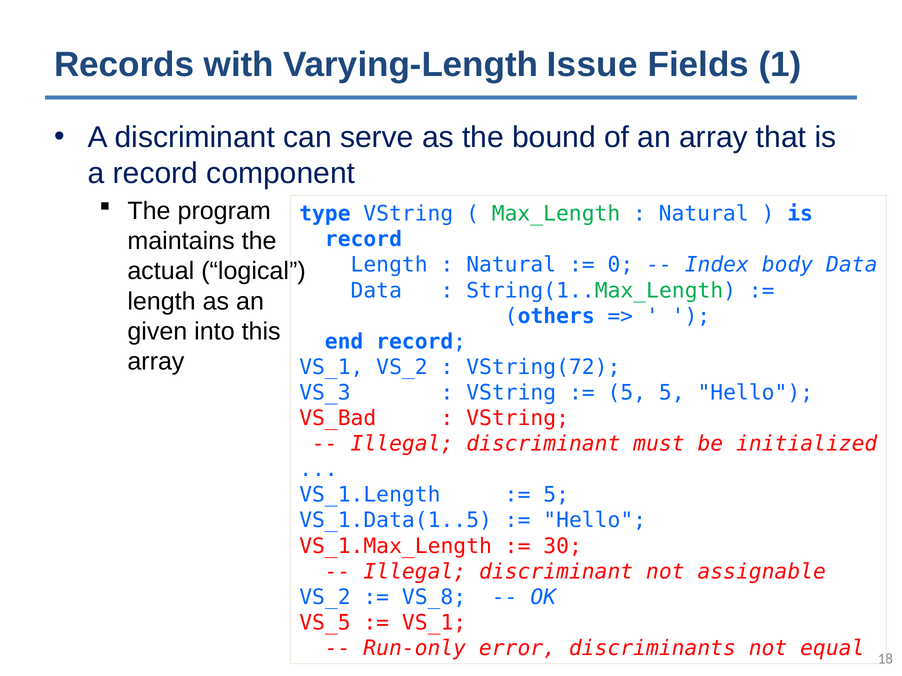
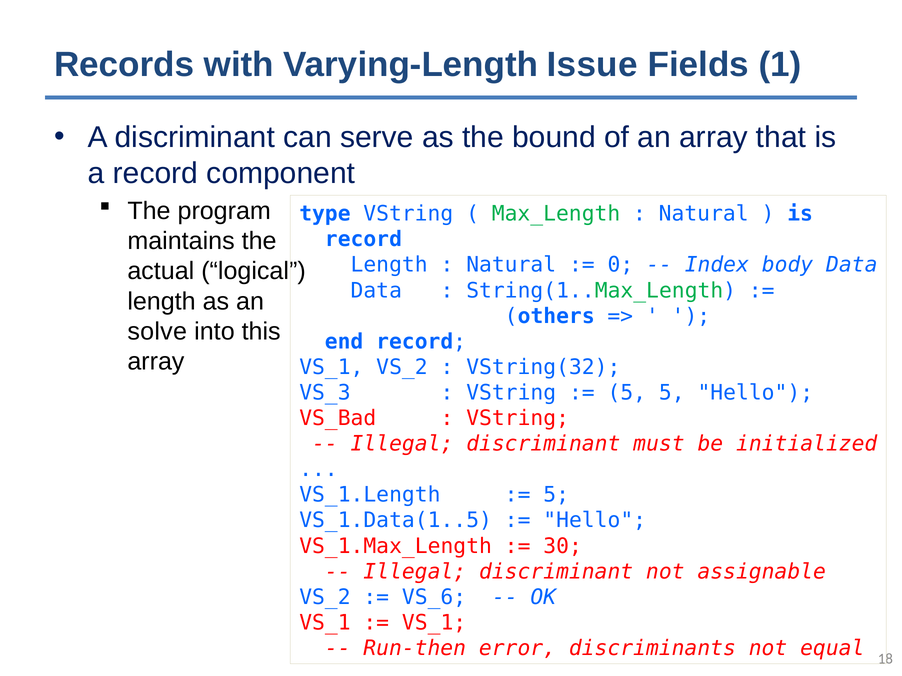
given: given -> solve (157, 332)
VString(72: VString(72 -> VString(32 (543, 367)
VS_8: VS_8 -> VS_6 (434, 598)
VS_5: VS_5 -> VS_1 (325, 623)
Run-only: Run-only -> Run-then (415, 649)
